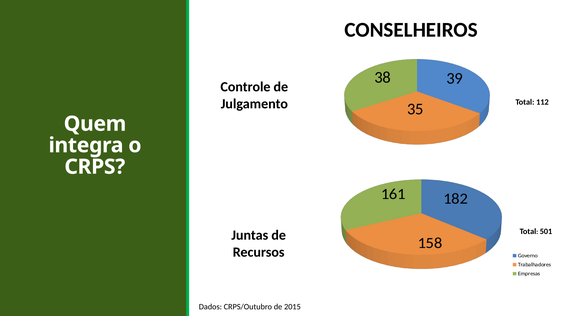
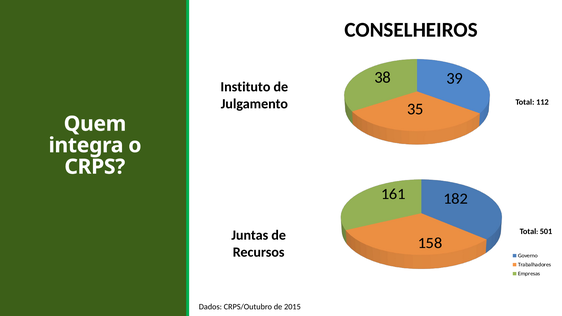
Controle: Controle -> Instituto (245, 87)
